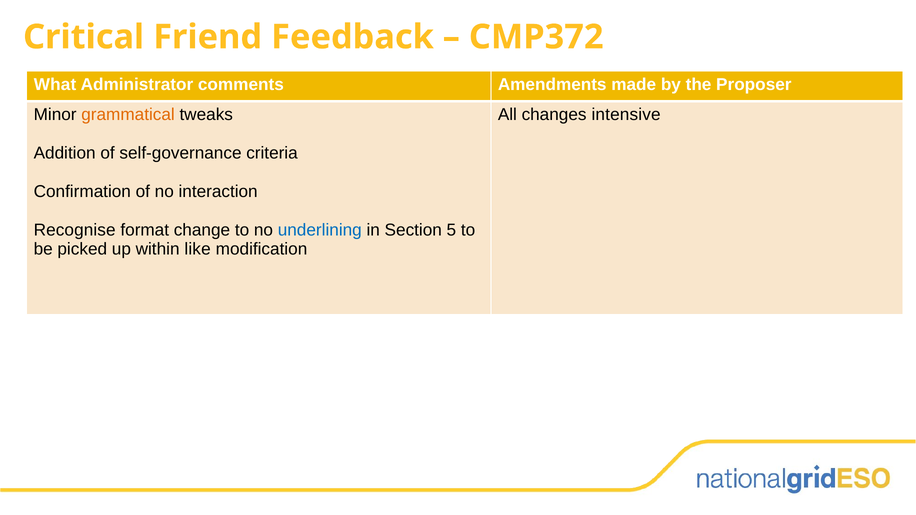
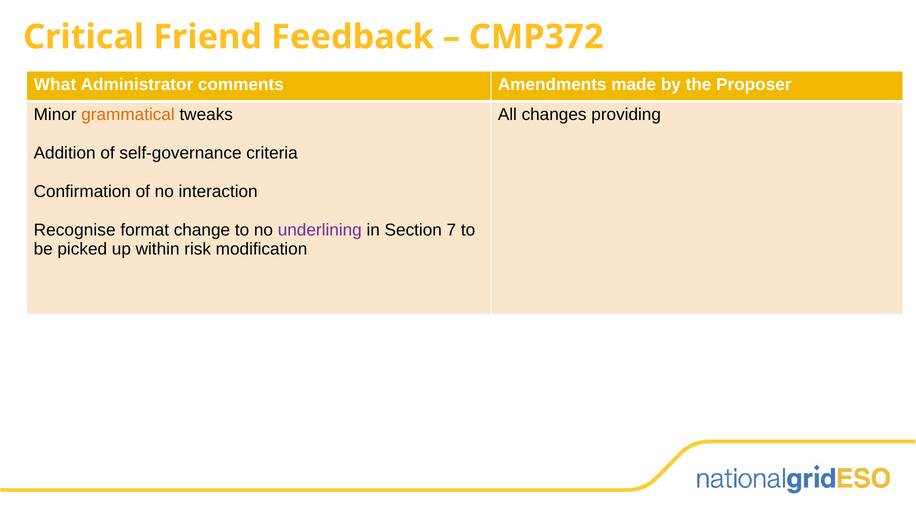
intensive: intensive -> providing (626, 115)
underlining colour: blue -> purple (320, 230)
5: 5 -> 7 (451, 230)
like: like -> risk (198, 249)
